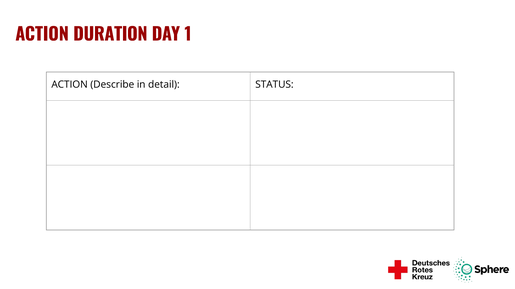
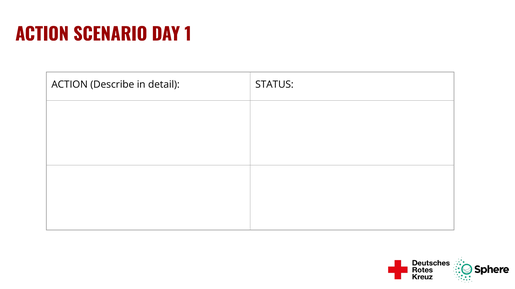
DURATION: DURATION -> SCENARIO (110, 35)
